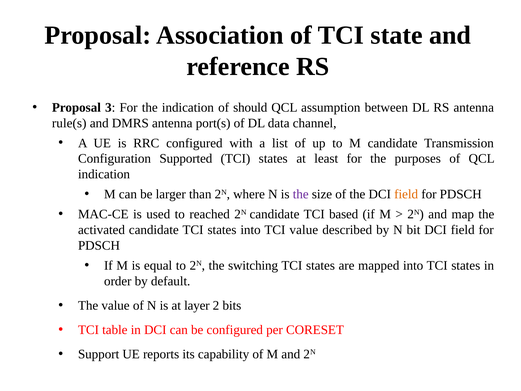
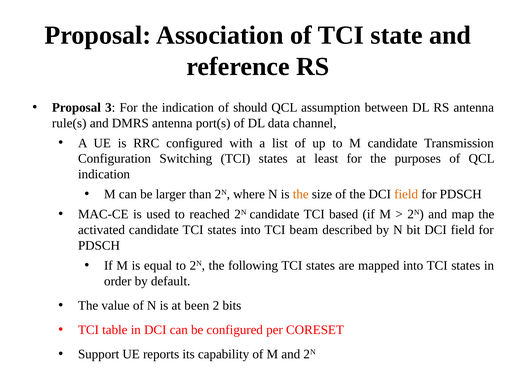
Supported: Supported -> Switching (186, 159)
the colour: purple -> orange (301, 194)
TCI value: value -> beam (304, 230)
switching: switching -> following (253, 265)
layer: layer -> been (197, 305)
